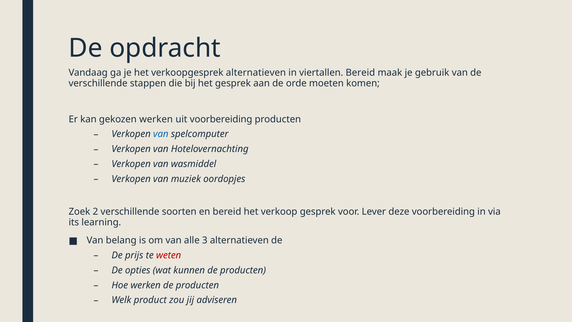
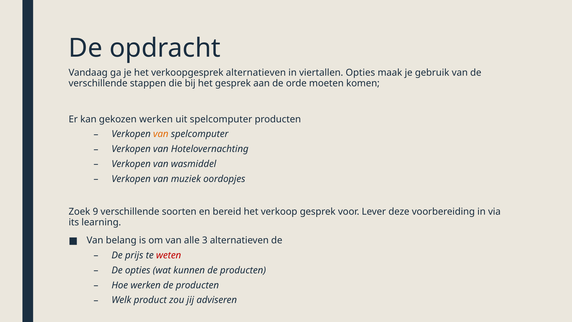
viertallen Bereid: Bereid -> Opties (360, 73)
uit voorbereiding: voorbereiding -> spelcomputer (221, 119)
van colour: blue -> orange (161, 134)
2: 2 -> 9 (95, 212)
